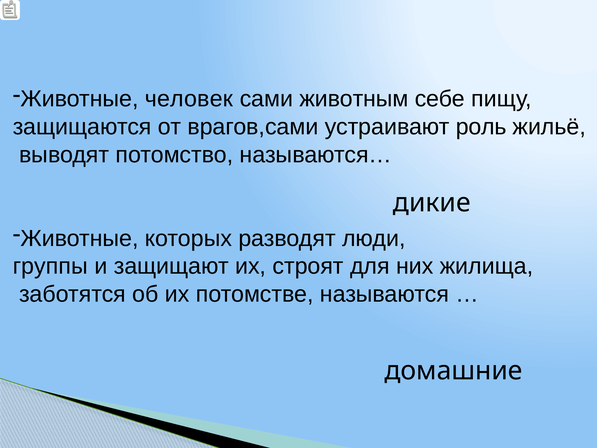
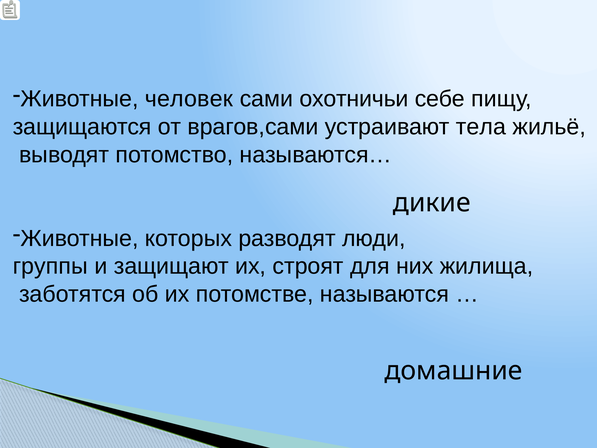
животным: животным -> охотничьи (354, 99)
роль: роль -> тела (481, 127)
